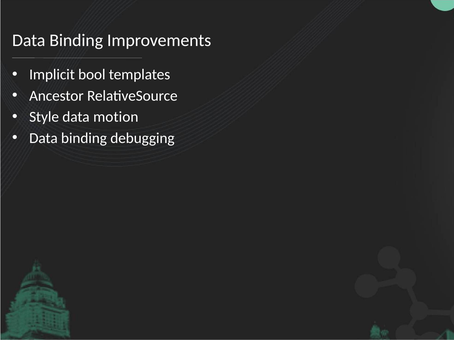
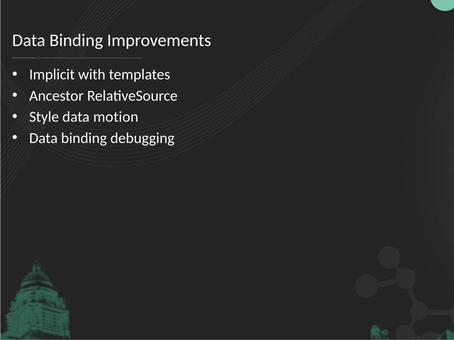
bool: bool -> with (92, 75)
